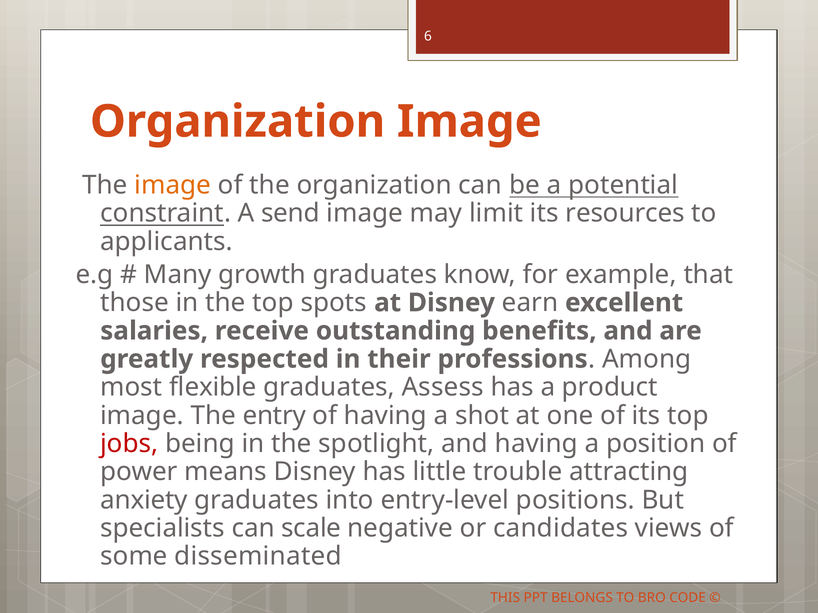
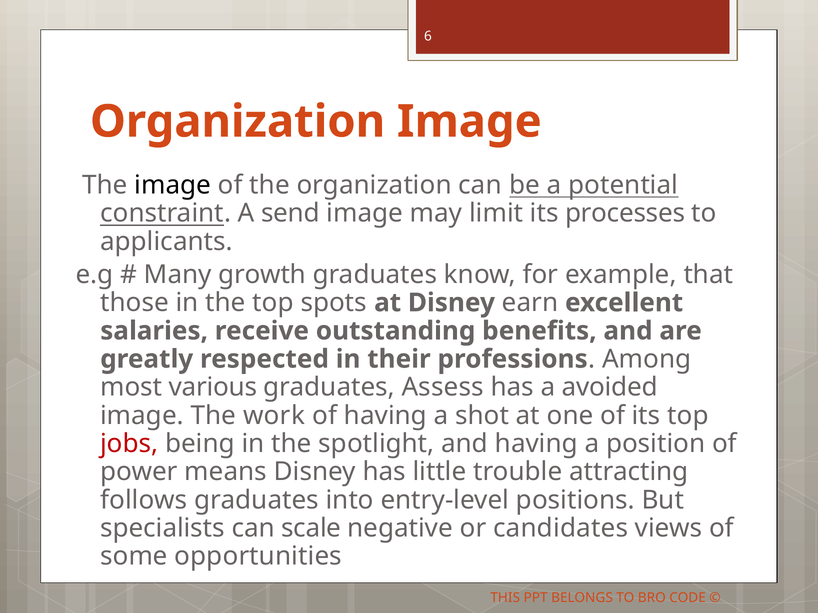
image colour: orange -> black (173, 185)
resources: resources -> processes (625, 213)
flexible: flexible -> various (213, 388)
product: product -> avoided (610, 388)
entry: entry -> work (274, 416)
anxiety: anxiety -> follows (144, 500)
disseminated: disseminated -> opportunities (258, 557)
